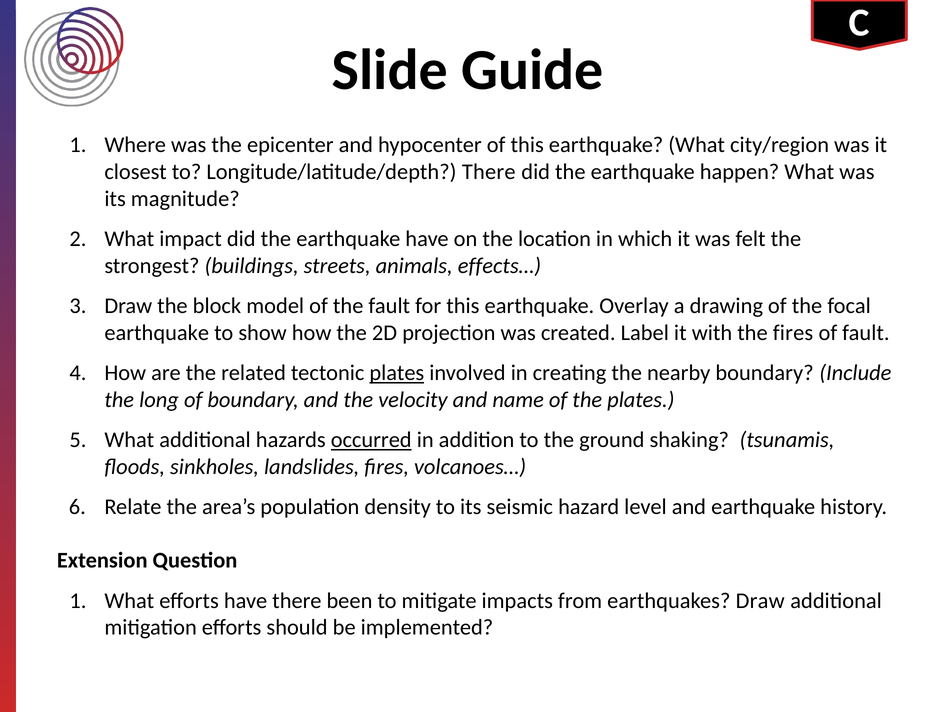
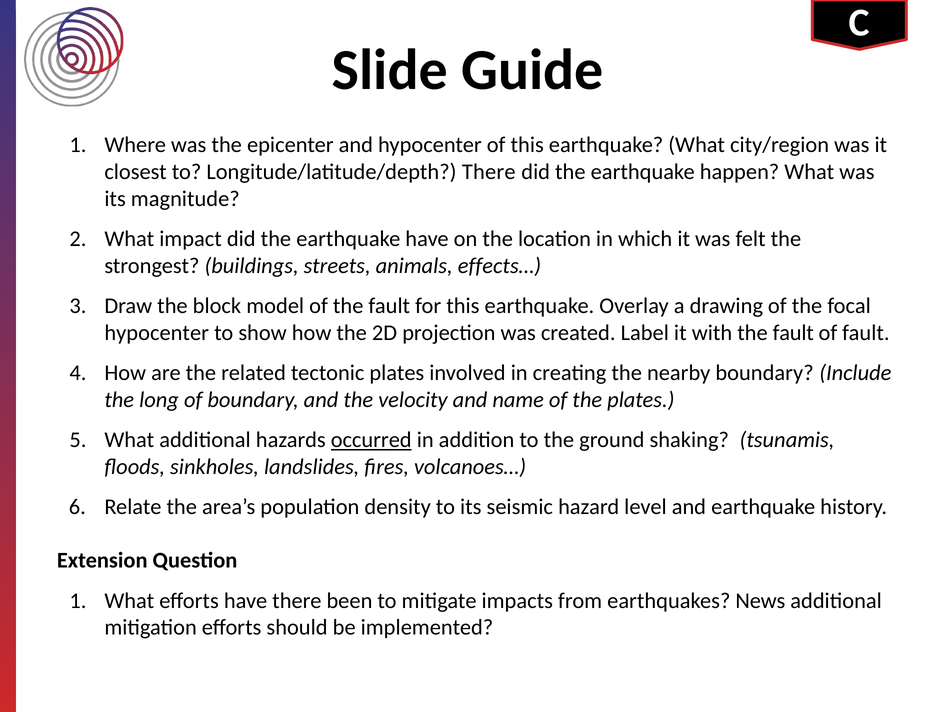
earthquake: earthquake -> hypocenter (157, 333)
with the fires: fires -> fault (793, 333)
plates underline: present -> none (397, 373)
earthquakes Draw: Draw -> News (760, 600)
